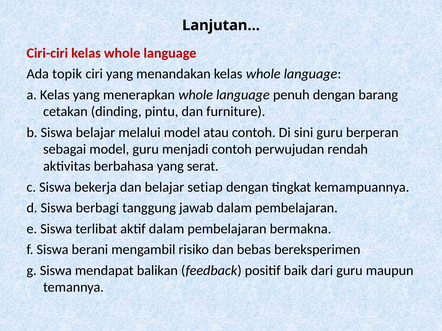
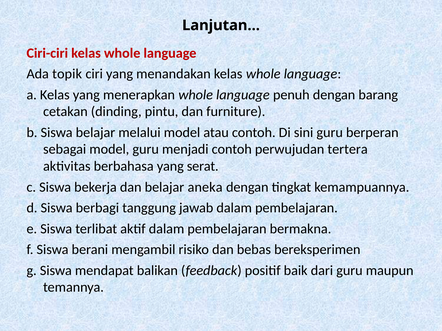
rendah: rendah -> tertera (348, 150)
setiap: setiap -> aneka (205, 187)
